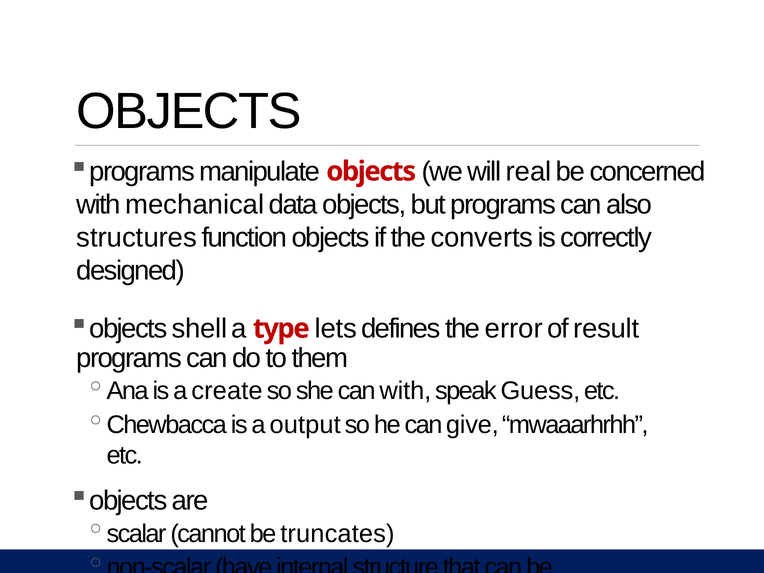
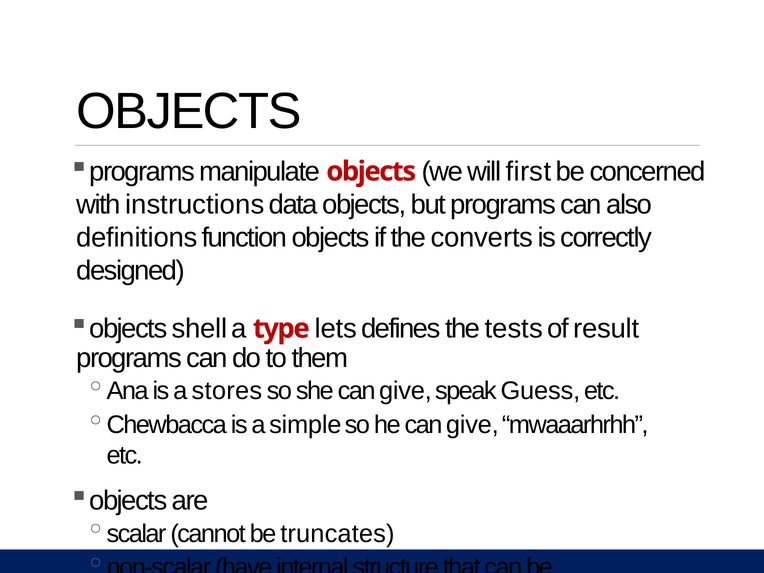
real: real -> first (528, 171)
mechanical: mechanical -> instructions (195, 205)
structures: structures -> definitions (137, 238)
error: error -> tests (514, 329)
create: create -> stores (227, 391)
she can with: with -> give (405, 391)
output: output -> simple (305, 425)
